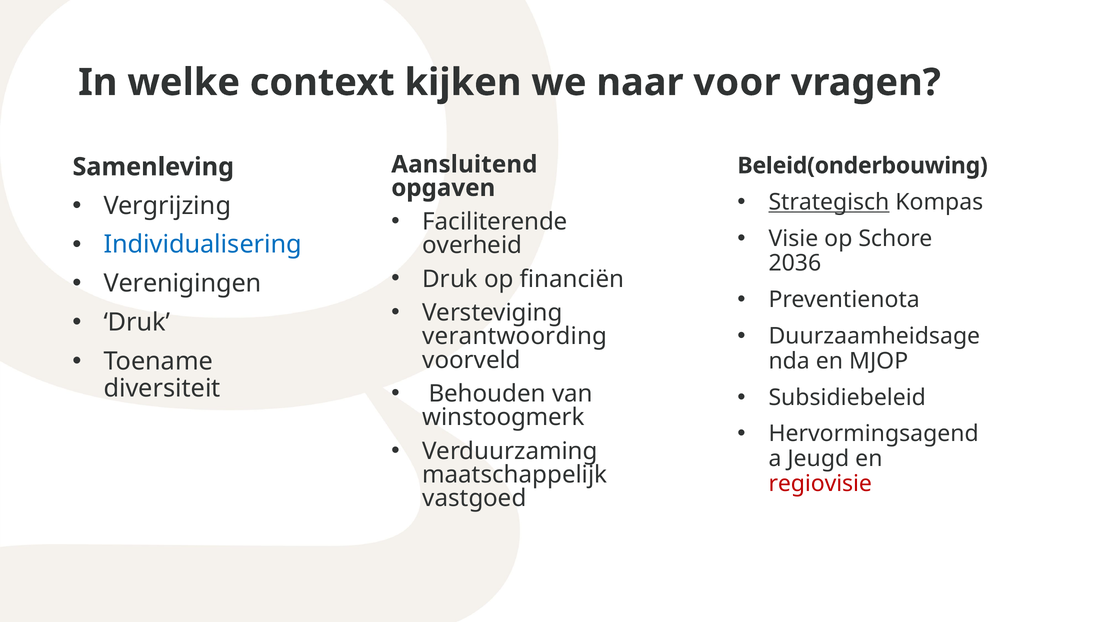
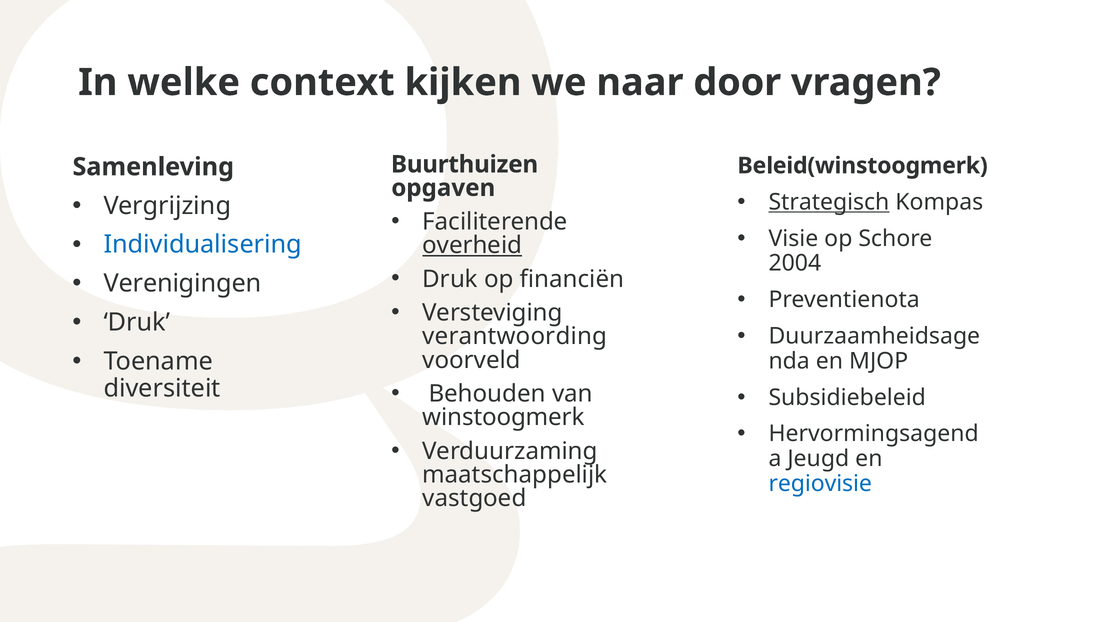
voor: voor -> door (737, 82)
Aansluitend: Aansluitend -> Buurthuizen (465, 164)
Beleid(onderbouwing: Beleid(onderbouwing -> Beleid(winstoogmerk (863, 166)
overheid underline: none -> present (472, 245)
2036: 2036 -> 2004 (795, 263)
regiovisie colour: red -> blue (820, 483)
